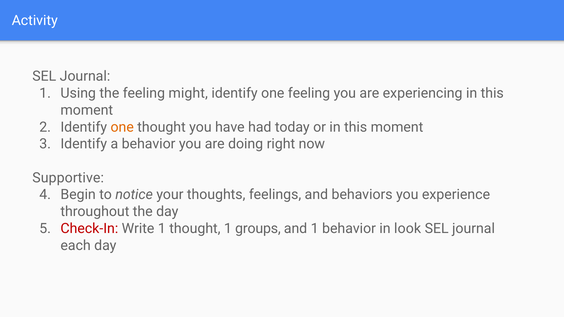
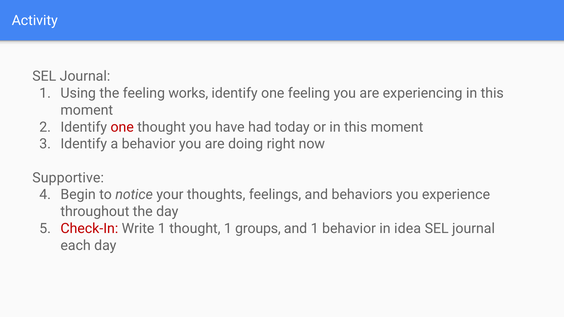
might: might -> works (188, 93)
one colour: orange -> red (122, 127)
look: look -> idea (408, 229)
